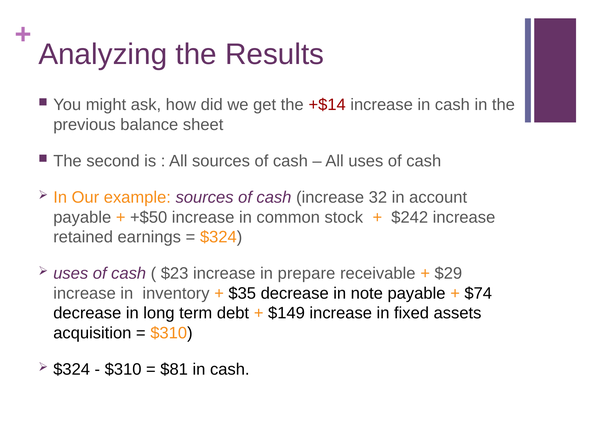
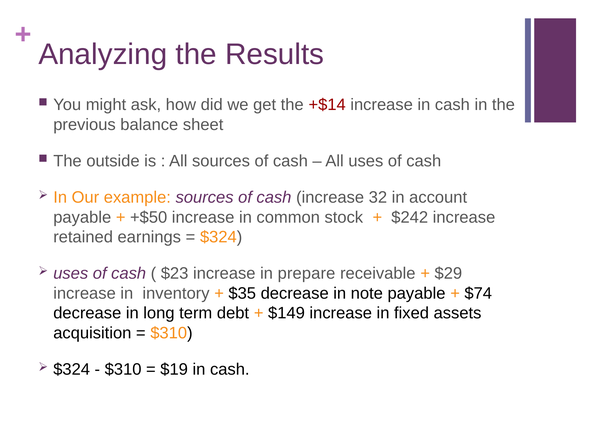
second: second -> outside (113, 161)
$81: $81 -> $19 (174, 369)
